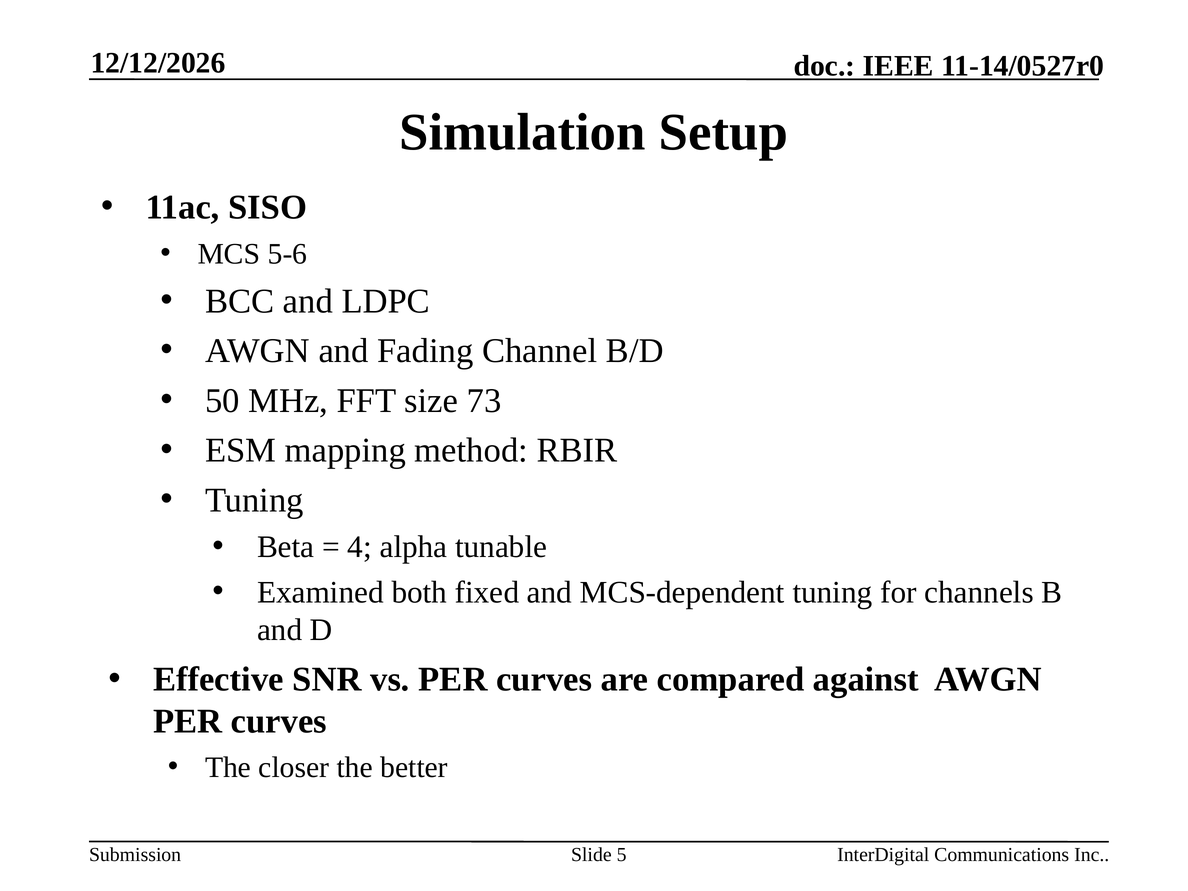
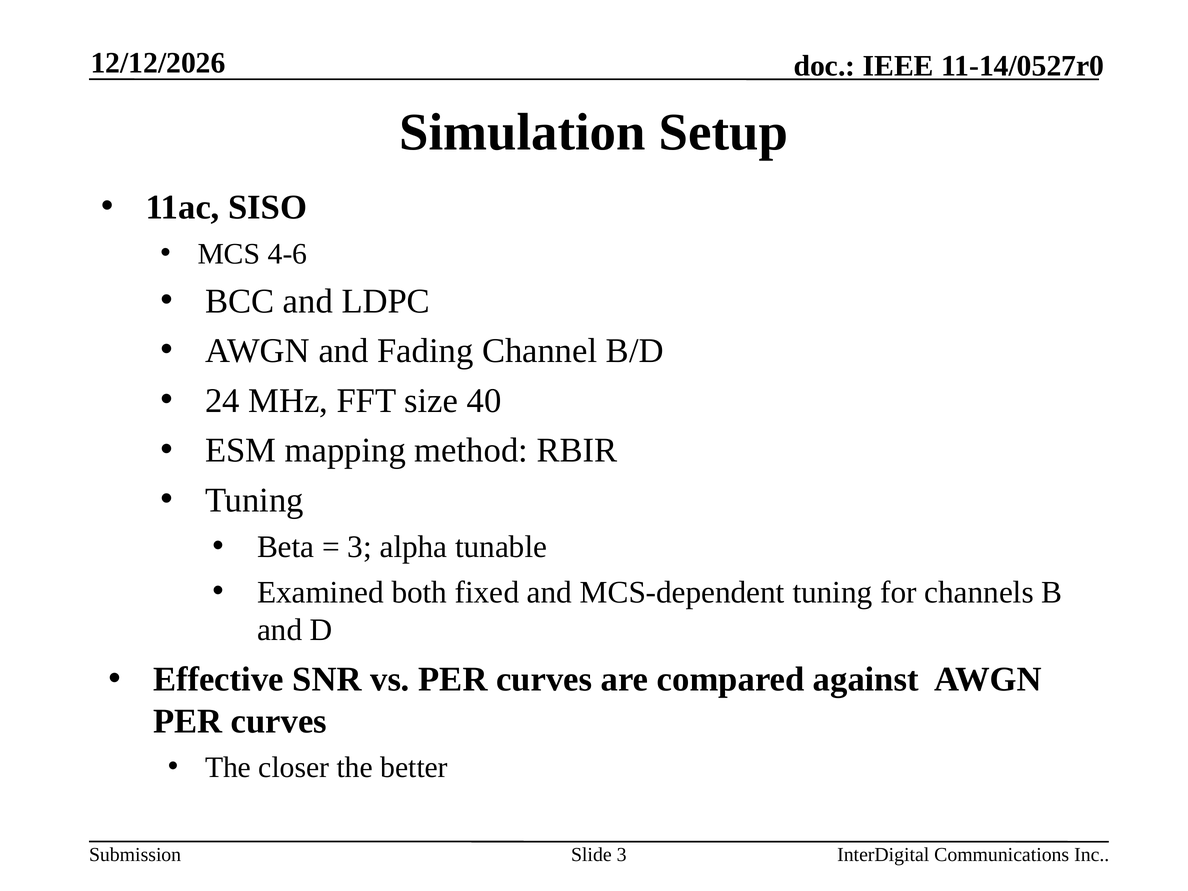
5-6: 5-6 -> 4-6 (287, 254)
50: 50 -> 24 (222, 401)
73: 73 -> 40 (484, 401)
4: 4 -> 3 (360, 547)
Slide 5: 5 -> 3 (622, 855)
